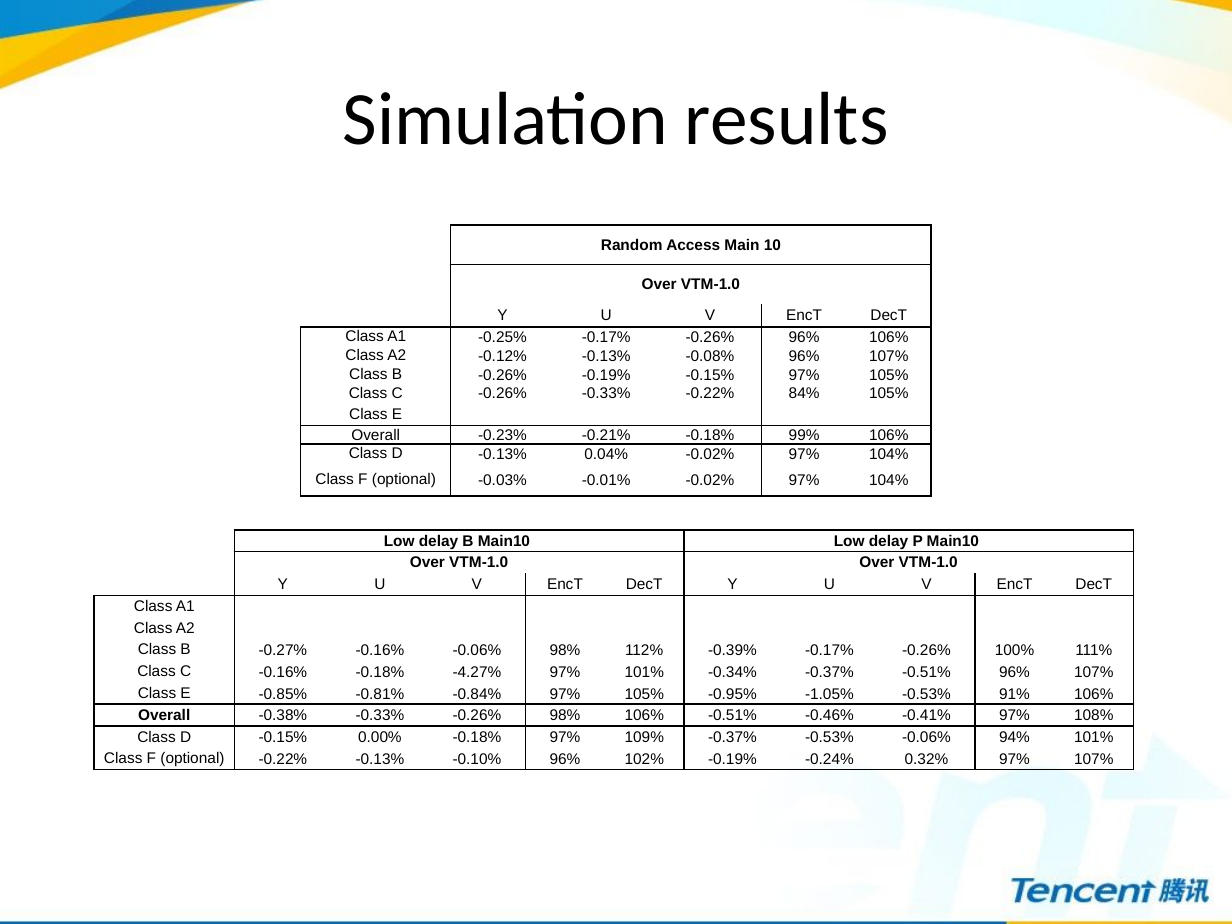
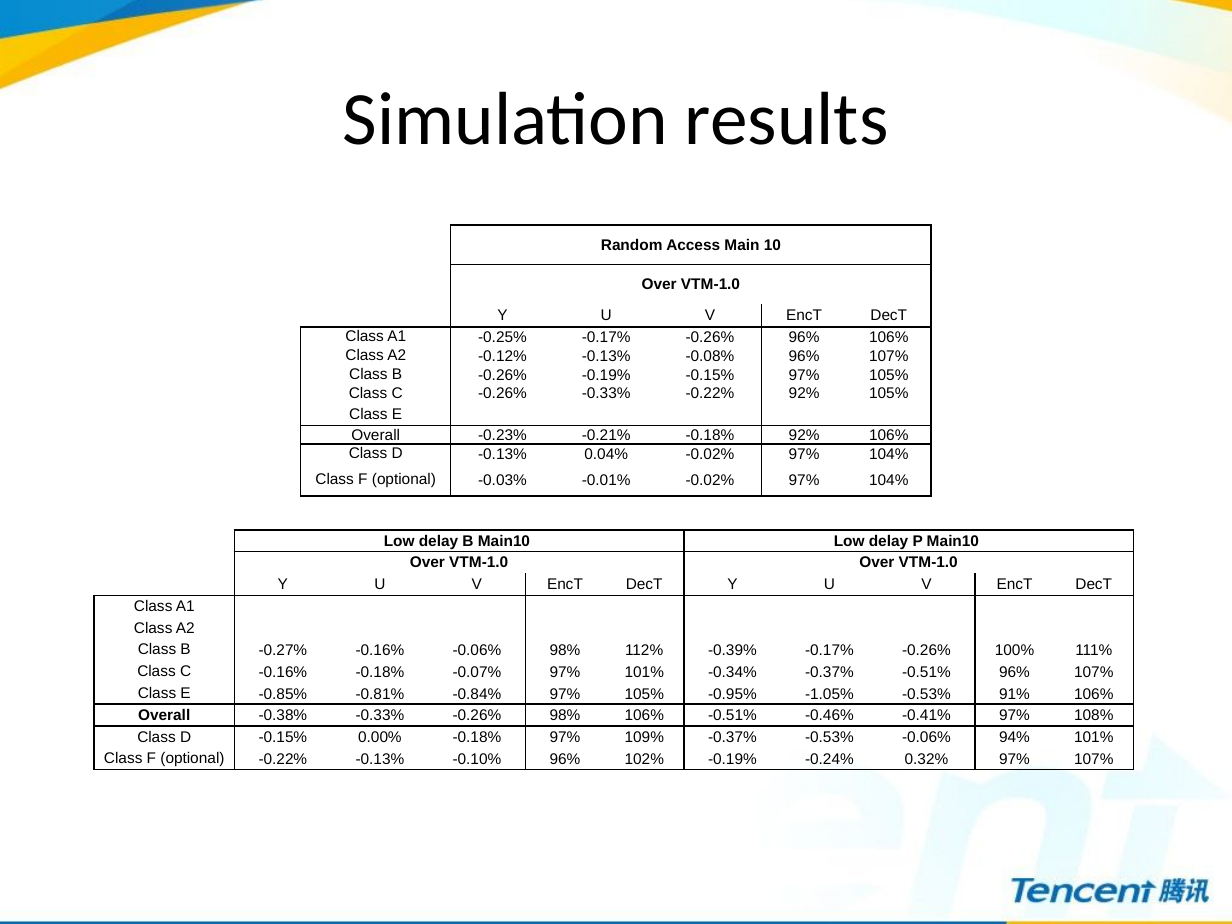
-0.22% 84%: 84% -> 92% (804, 394)
-0.18% 99%: 99% -> 92% (804, 436)
-4.27%: -4.27% -> -0.07% (477, 672)
